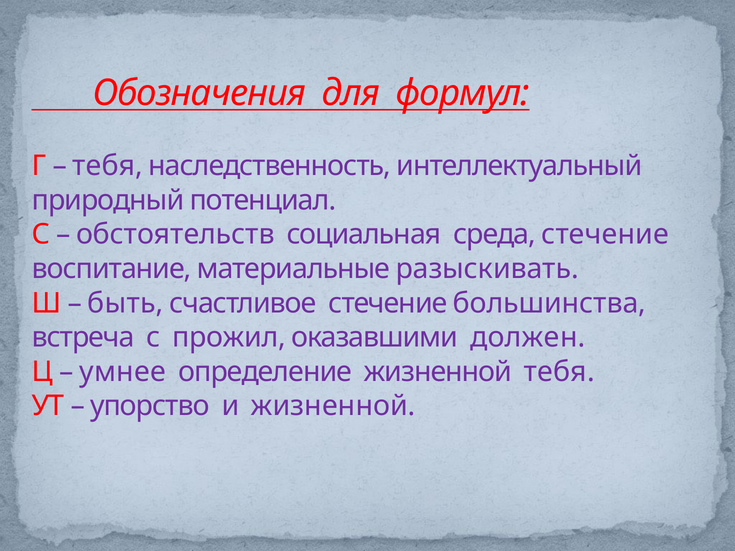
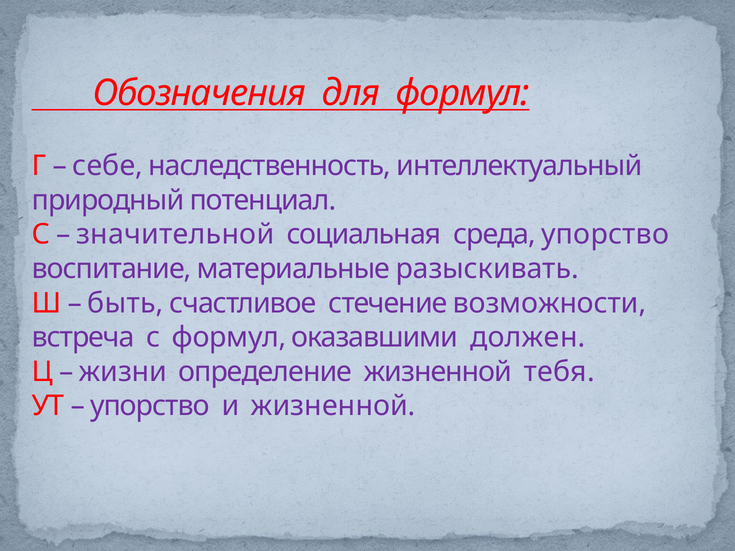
тебя: тебя -> себе (108, 166)
обстоятельств: обстоятельств -> значительной (175, 235)
среда стечение: стечение -> упорство (605, 235)
большинства: большинства -> возможности (549, 303)
с прожил: прожил -> формул (229, 338)
умнее: умнее -> жизни (123, 372)
